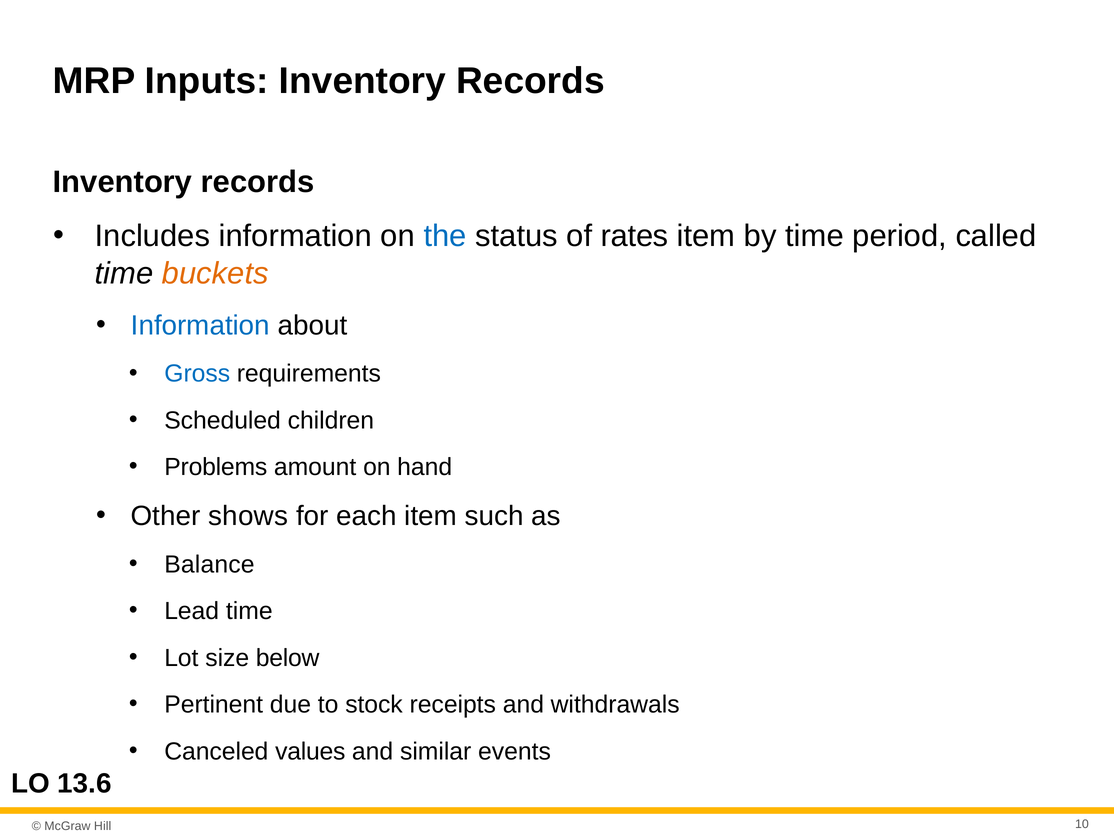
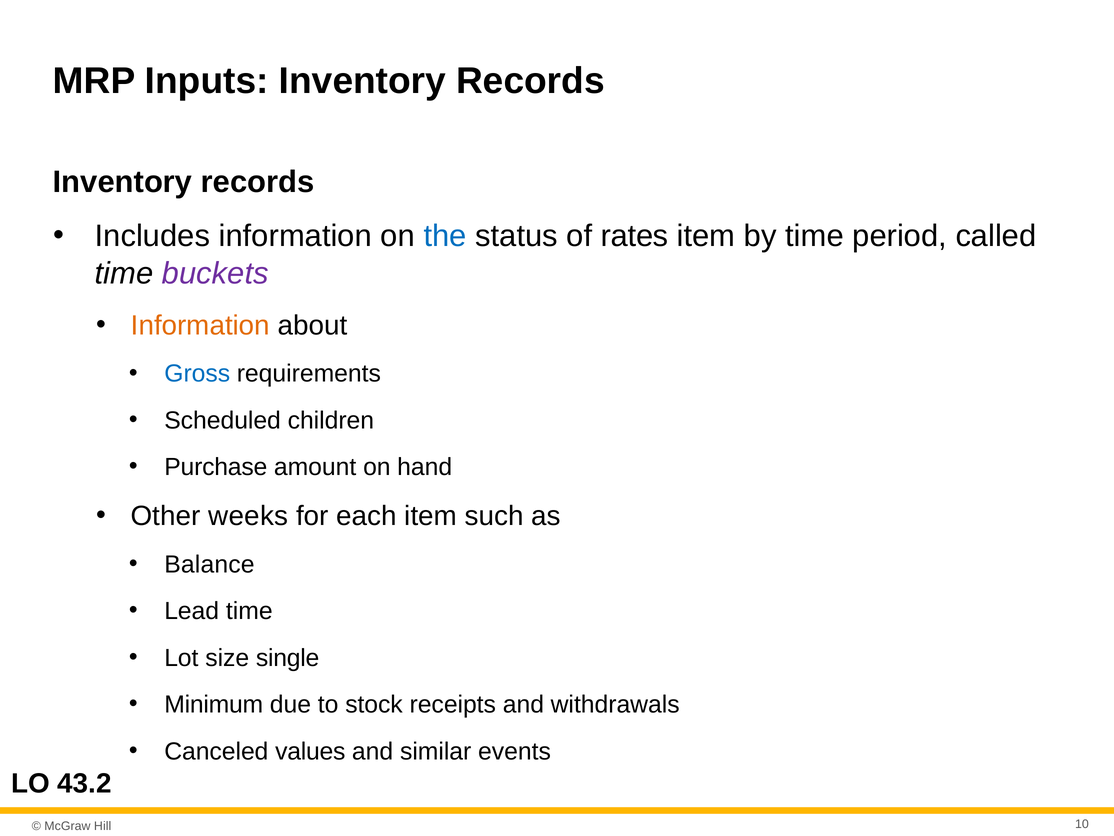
buckets colour: orange -> purple (215, 273)
Information colour: blue -> orange (200, 325)
Problems: Problems -> Purchase (216, 467)
shows: shows -> weeks (248, 516)
below: below -> single (288, 658)
Pertinent: Pertinent -> Minimum (214, 704)
13.6: 13.6 -> 43.2 (84, 783)
